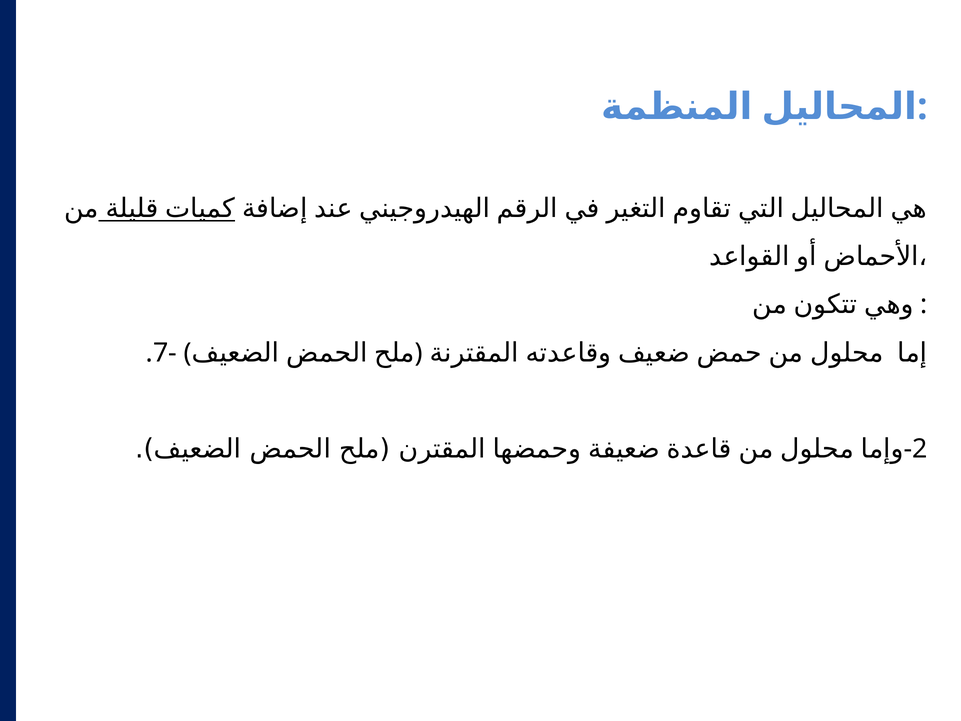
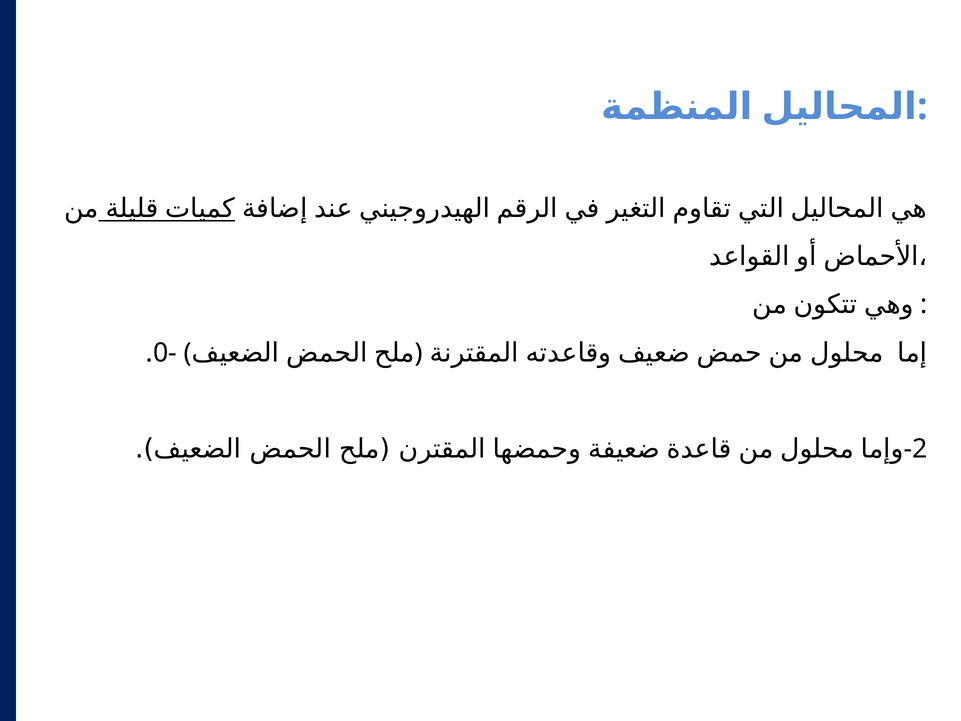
.7-: .7- -> .0- (161, 353)
